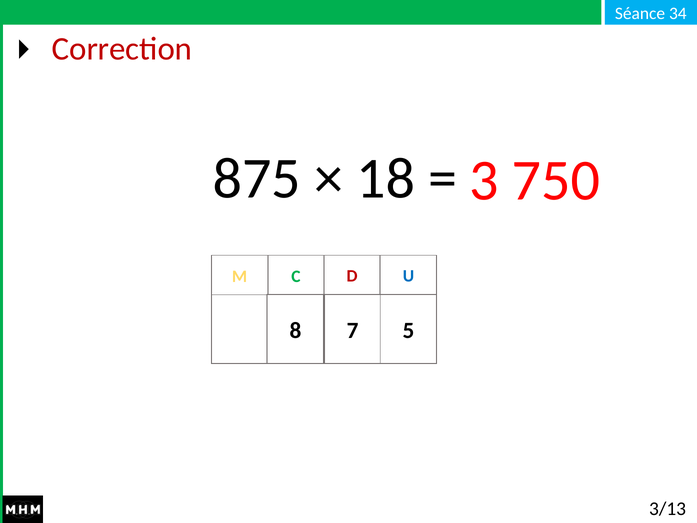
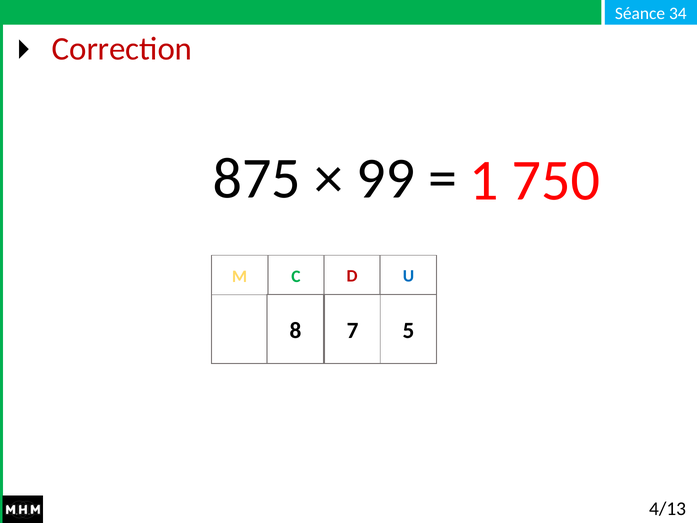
18: 18 -> 99 (386, 178)
3: 3 -> 1 (484, 180)
3/13: 3/13 -> 4/13 (668, 509)
